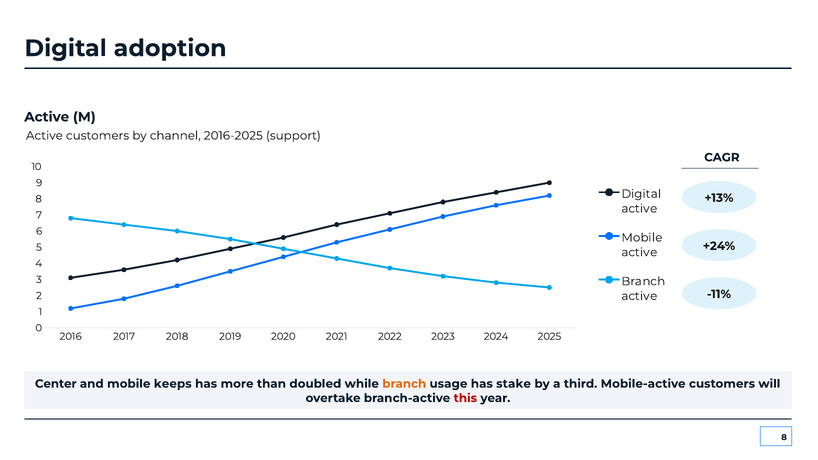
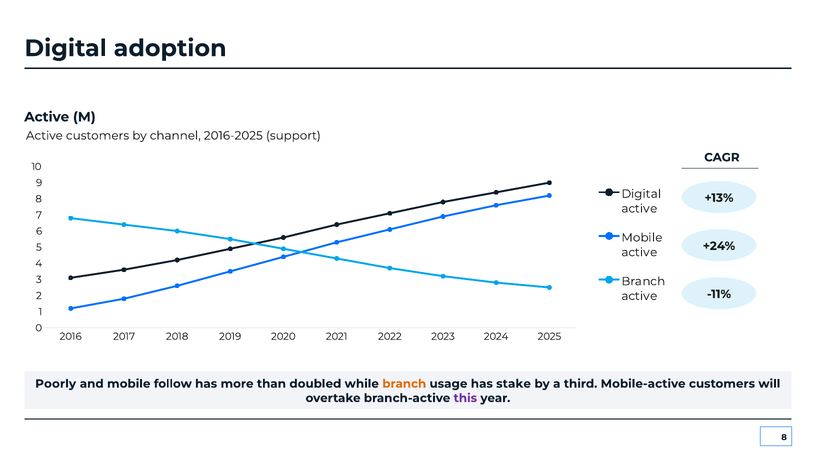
Center: Center -> Poorly (56, 384)
keeps: keeps -> follow (173, 384)
this colour: red -> purple (465, 398)
